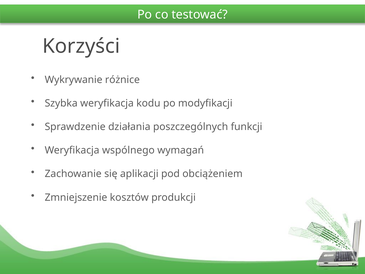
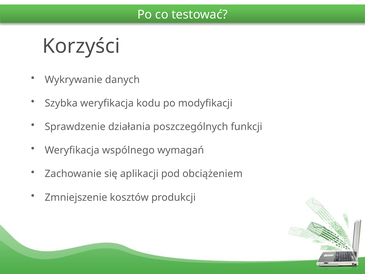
różnice: różnice -> danych (122, 80)
